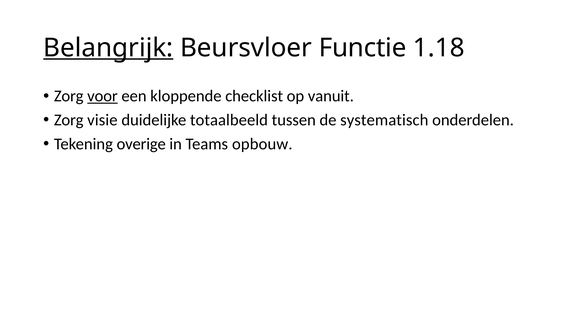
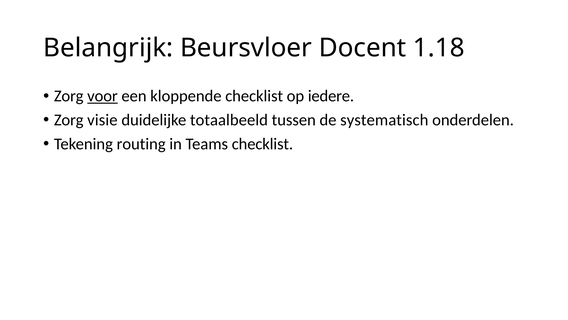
Belangrijk underline: present -> none (108, 48)
Functie: Functie -> Docent (363, 48)
vanuit: vanuit -> iedere (331, 96)
overige: overige -> routing (141, 144)
Teams opbouw: opbouw -> checklist (262, 144)
